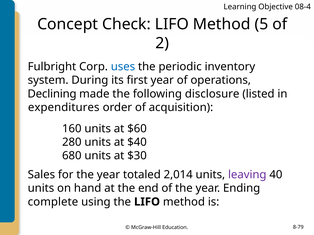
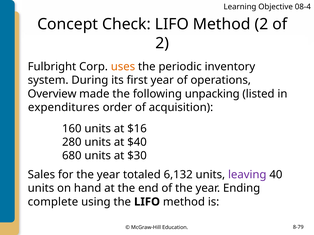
Method 5: 5 -> 2 (261, 24)
uses colour: blue -> orange (123, 67)
Declining: Declining -> Overview (52, 94)
disclosure: disclosure -> unpacking (212, 94)
$60: $60 -> $16 (137, 129)
2,014: 2,014 -> 6,132 (178, 175)
